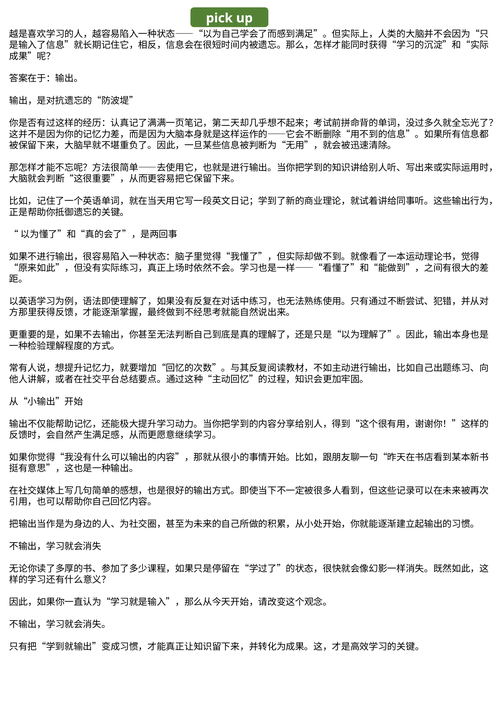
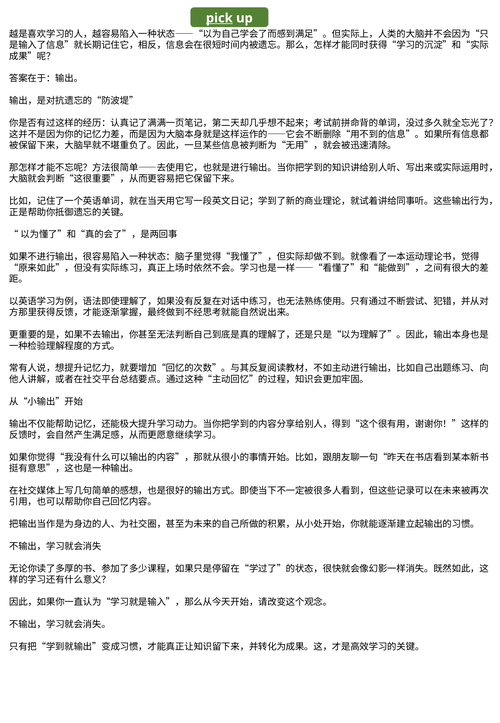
pick underline: none -> present (219, 18)
